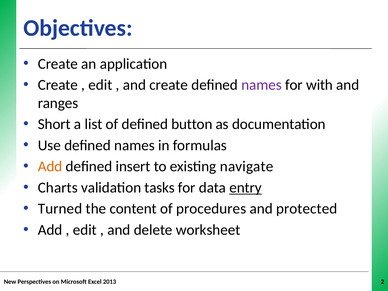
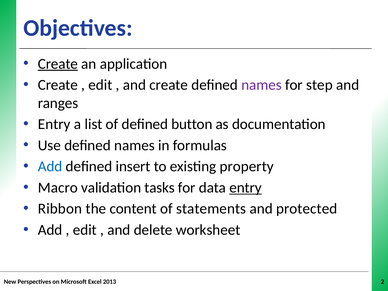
Create underline: none -> present (58, 64)
with: with -> step (319, 85)
Short: Short -> Entry (54, 124)
Add colour: orange -> blue (50, 166)
navigate: navigate -> property (247, 166)
Charts: Charts -> Macro (58, 188)
Turned: Turned -> Ribbon (60, 209)
procedures: procedures -> statements (211, 209)
